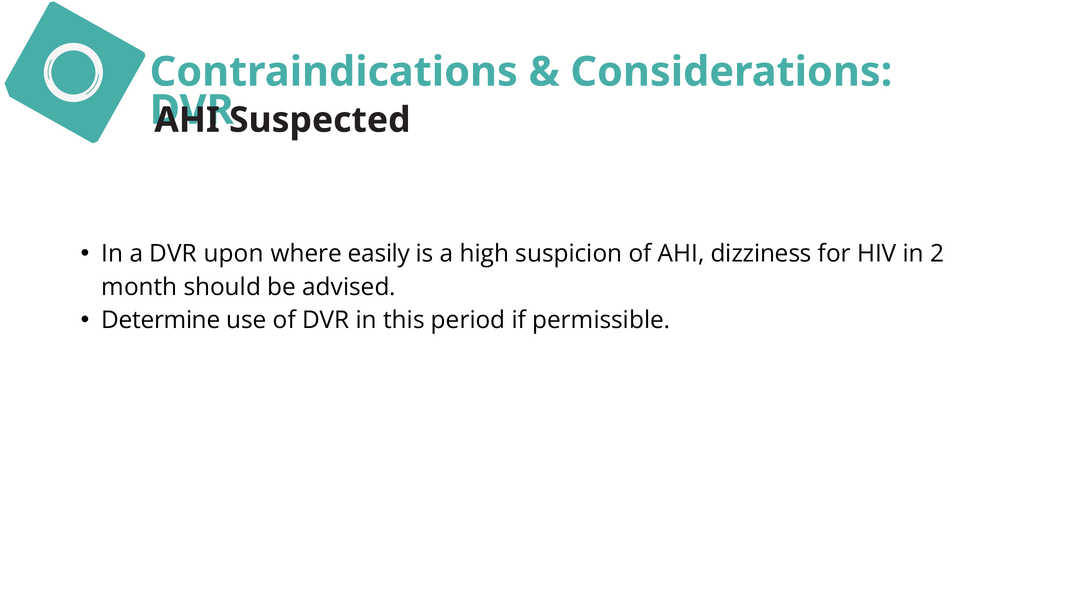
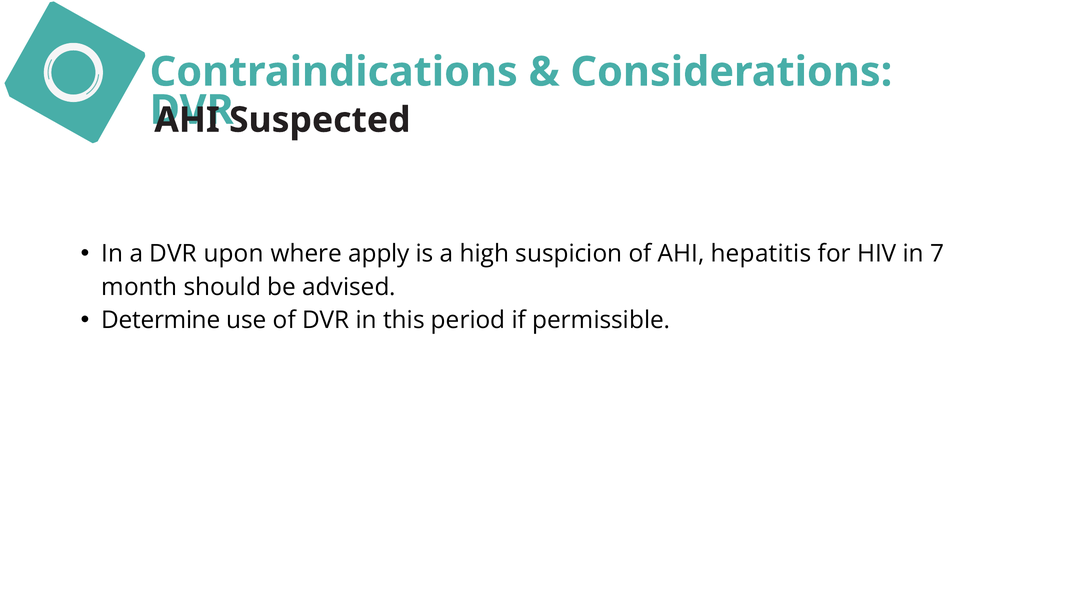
easily: easily -> apply (379, 254)
dizziness: dizziness -> hepatitis (761, 254)
2: 2 -> 7 (937, 254)
